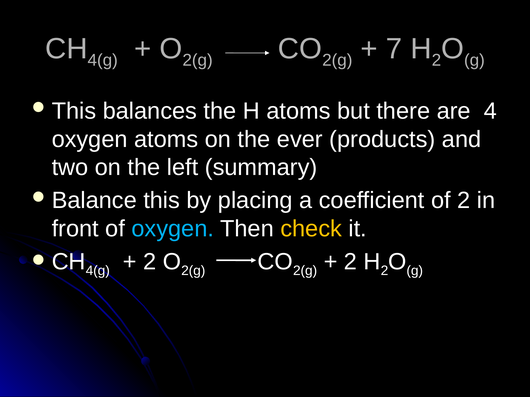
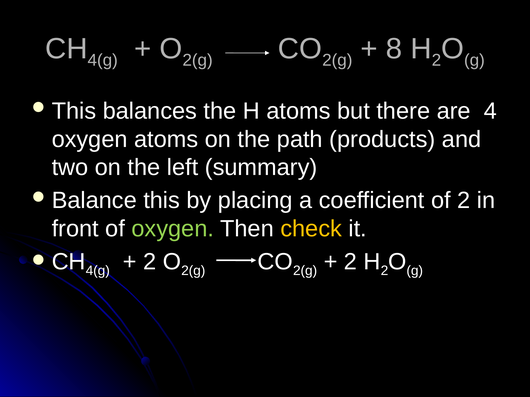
7: 7 -> 8 (394, 49)
ever: ever -> path (300, 139)
oxygen colour: light blue -> light green (173, 229)
